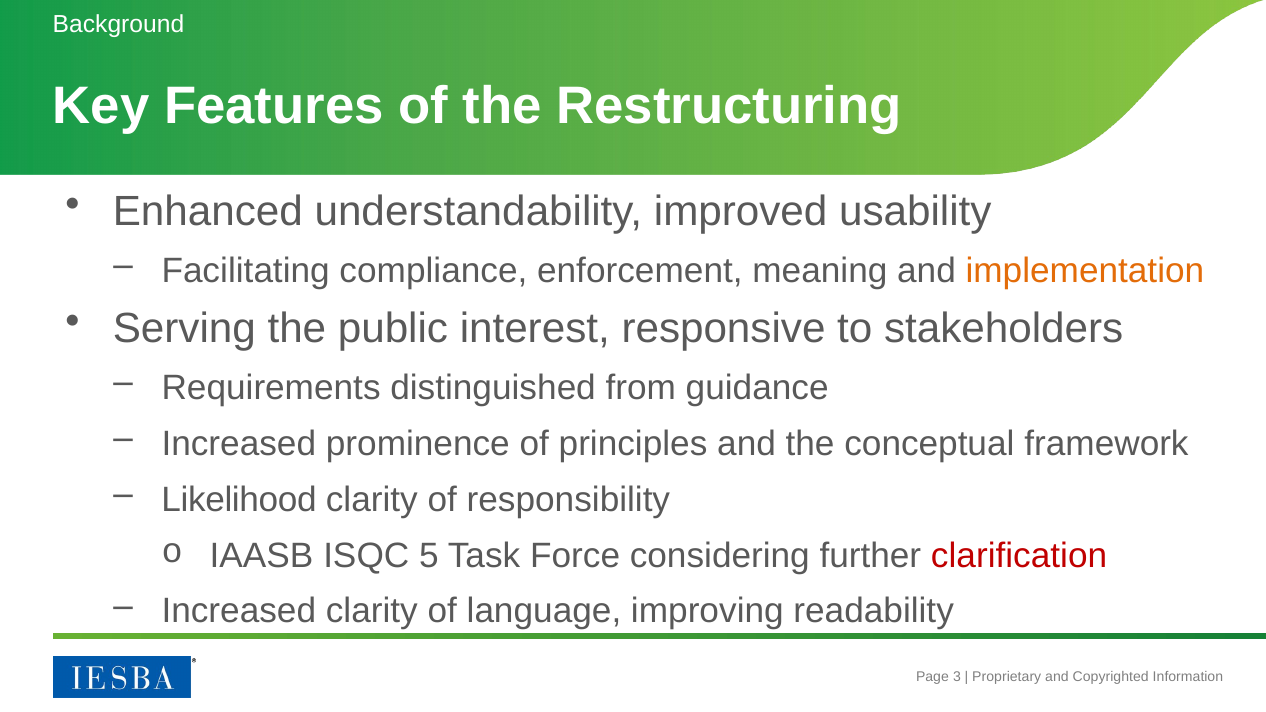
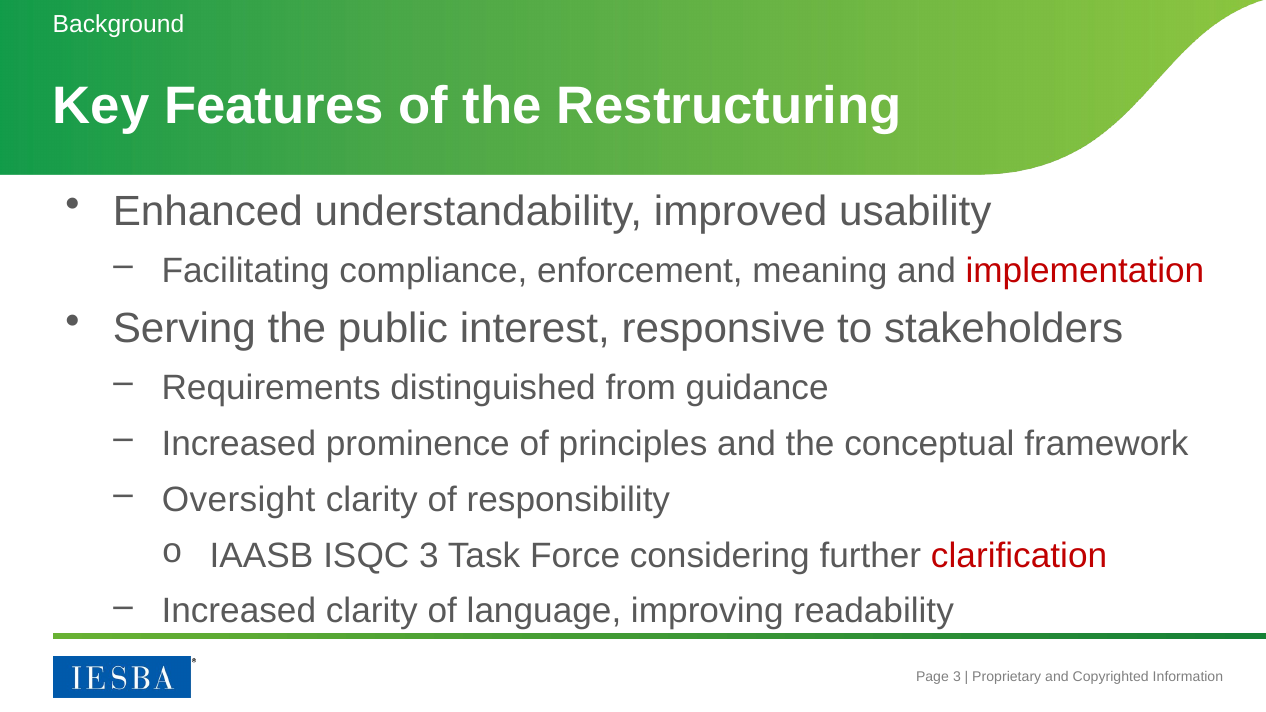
implementation colour: orange -> red (1085, 271)
Likelihood: Likelihood -> Oversight (239, 500)
ISQC 5: 5 -> 3 (429, 556)
